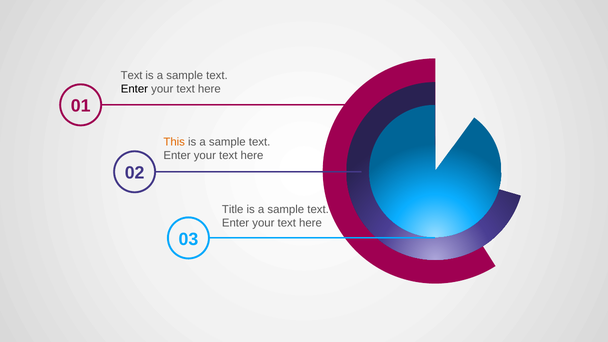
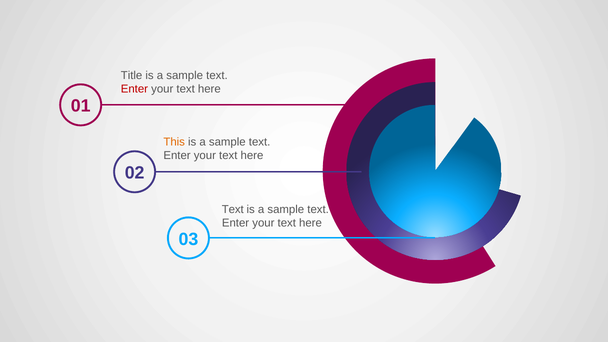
Text: Text -> Title (132, 75)
Enter colour: black -> red (134, 89)
Title: Title -> Text (233, 209)
